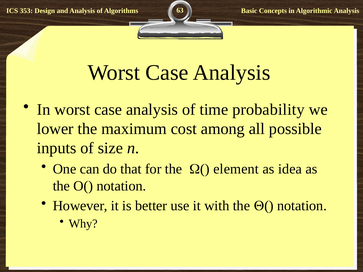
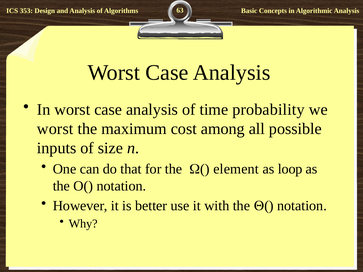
lower: lower -> worst (55, 129)
idea: idea -> loop (290, 169)
